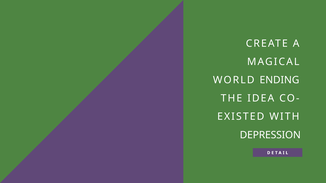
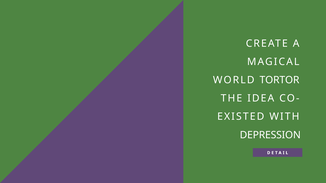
ENDING: ENDING -> TORTOR (279, 80)
